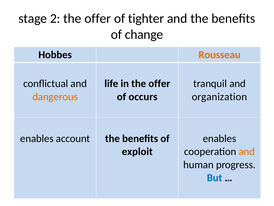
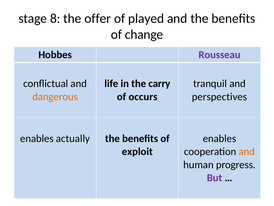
2: 2 -> 8 (55, 19)
tighter: tighter -> played (146, 19)
Rousseau colour: orange -> purple (220, 55)
in the offer: offer -> carry (159, 83)
organization: organization -> perspectives (219, 96)
account: account -> actually (73, 138)
But colour: blue -> purple (215, 177)
